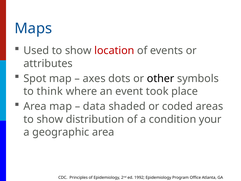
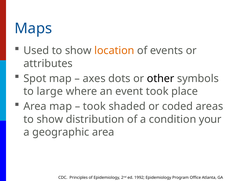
location colour: red -> orange (114, 51)
think: think -> large (50, 91)
data: data -> took (94, 106)
